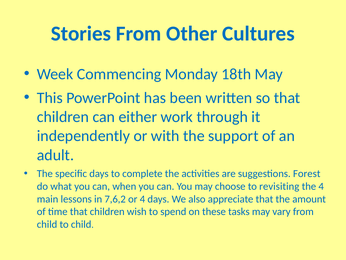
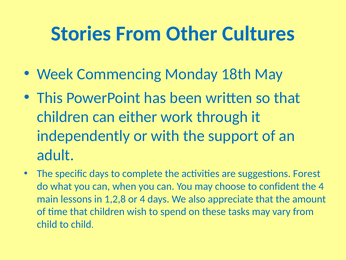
revisiting: revisiting -> confident (279, 186)
7,6,2: 7,6,2 -> 1,2,8 (115, 199)
